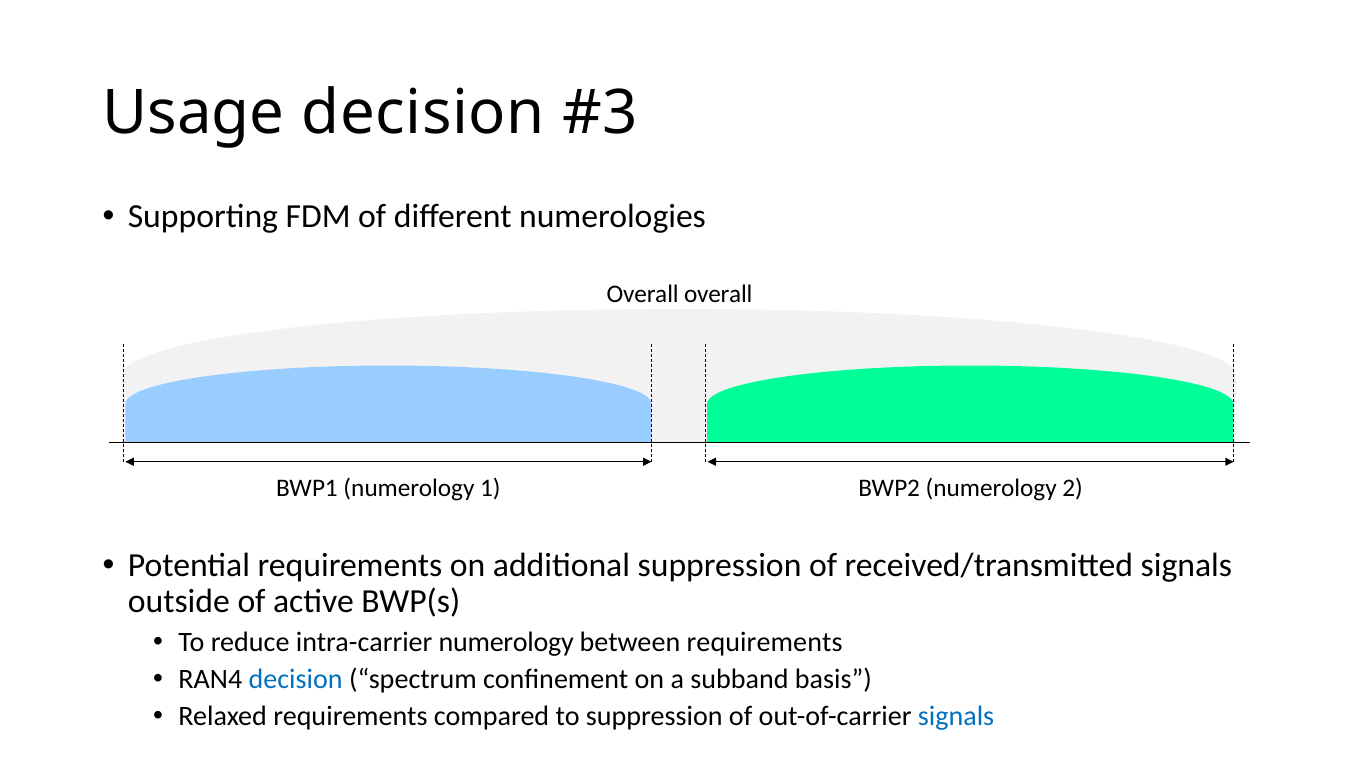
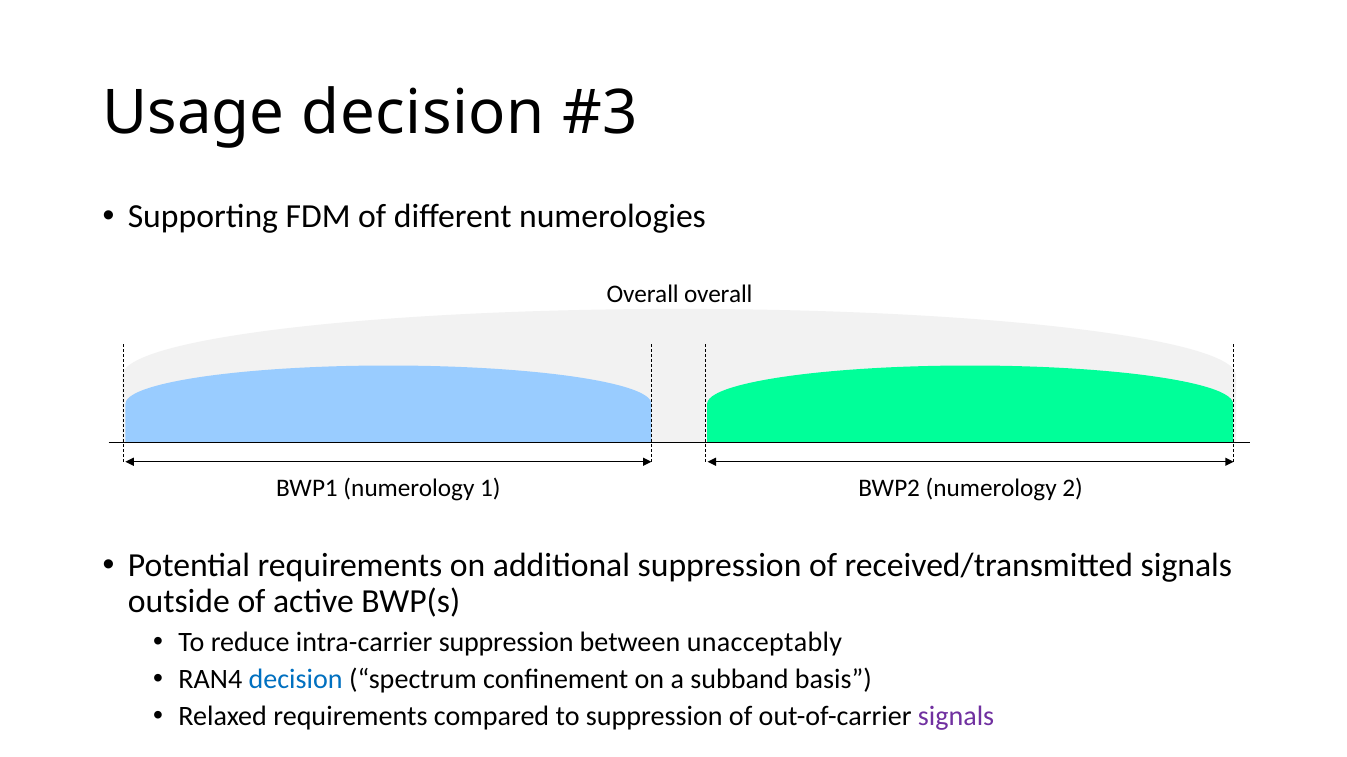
intra-carrier numerology: numerology -> suppression (506, 643)
between requirements: requirements -> unacceptably (764, 643)
signals colour: blue -> purple (956, 717)
